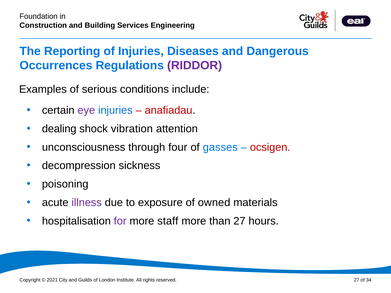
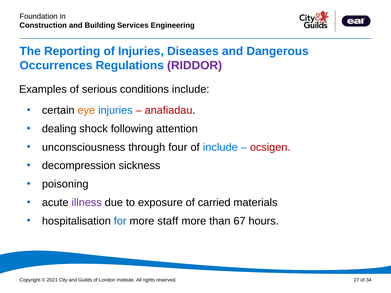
eye colour: purple -> orange (86, 110)
vibration: vibration -> following (132, 129)
of gasses: gasses -> include (220, 147)
owned: owned -> carried (214, 203)
for colour: purple -> blue (120, 221)
than 27: 27 -> 67 (239, 221)
